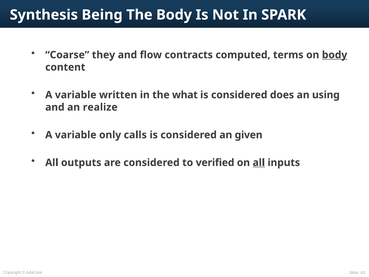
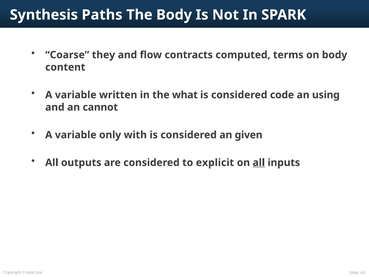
Being: Being -> Paths (102, 15)
body underline: present -> none (335, 55)
does: does -> code (282, 95)
realize: realize -> cannot (100, 107)
calls: calls -> with (135, 135)
verified: verified -> explicit (215, 162)
